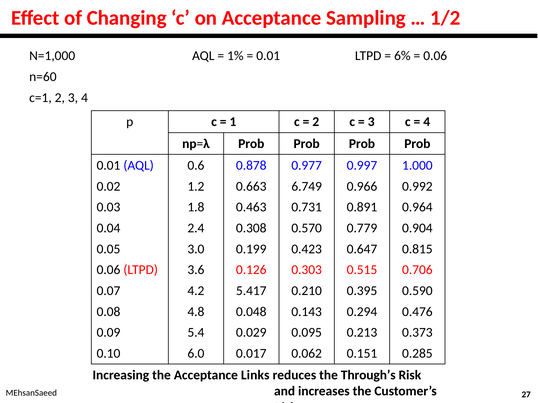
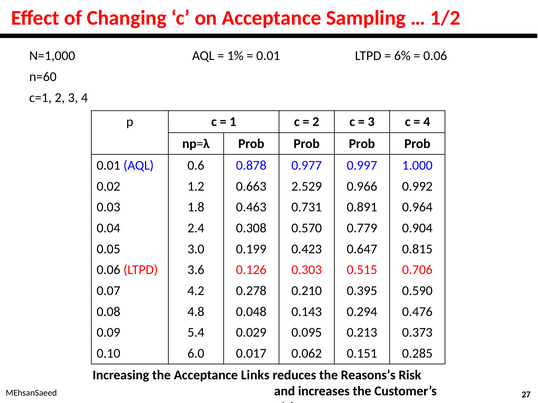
6.749: 6.749 -> 2.529 (307, 187)
5.417: 5.417 -> 0.278 (251, 291)
Through’s: Through’s -> Reasons’s (368, 375)
